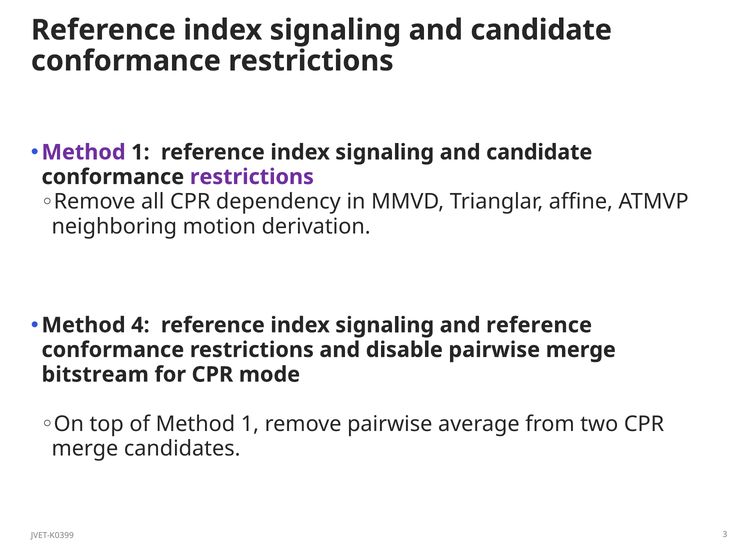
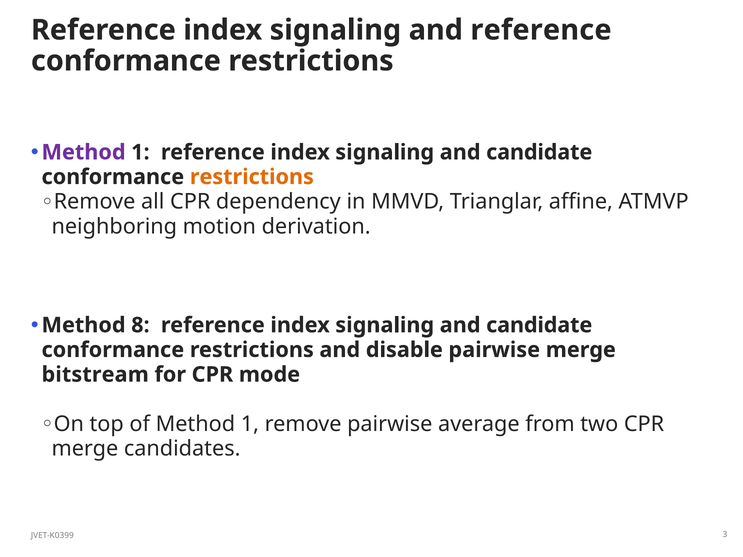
candidate: candidate -> reference (541, 30)
restrictions colour: purple -> orange (252, 177)
4: 4 -> 8 (140, 325)
reference: reference -> candidate (539, 325)
